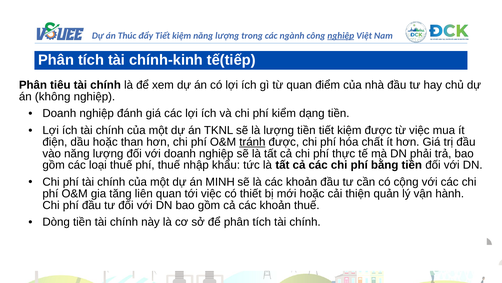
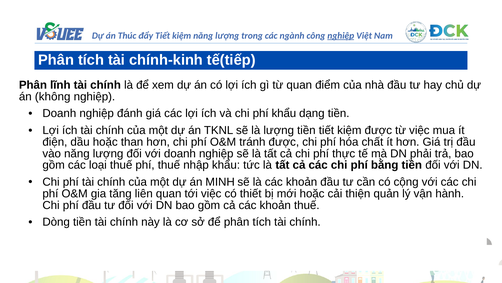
tiêu: tiêu -> lĩnh (60, 85)
phí kiểm: kiểm -> khẩu (284, 113)
tránh underline: present -> none (252, 142)
